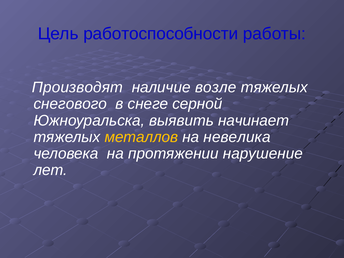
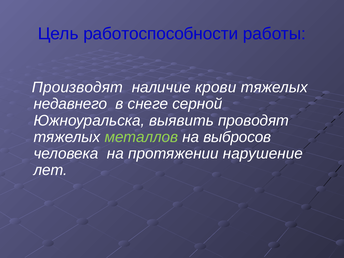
возле: возле -> крови (216, 87)
снегового: снегового -> недавнего (70, 104)
начинает: начинает -> проводят (254, 120)
металлов colour: yellow -> light green (141, 137)
невелика: невелика -> выбросов (237, 137)
